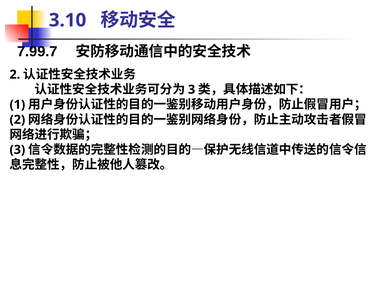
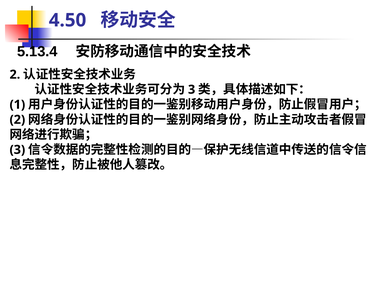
3.10: 3.10 -> 4.50 (68, 20)
7.99.7: 7.99.7 -> 5.13.4 (37, 52)
